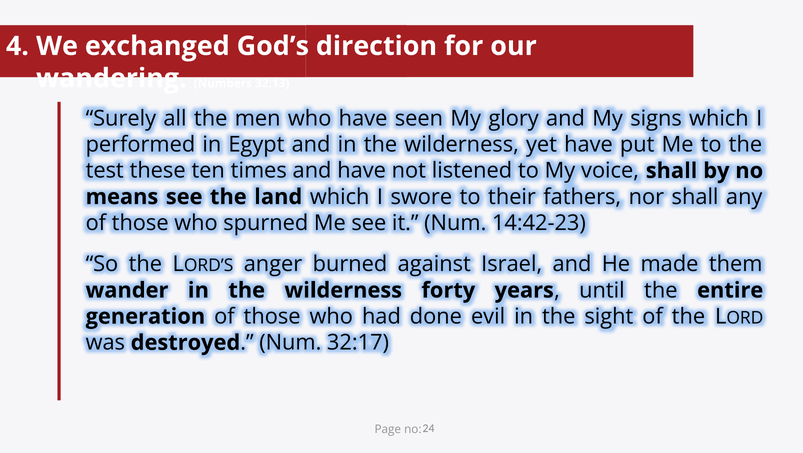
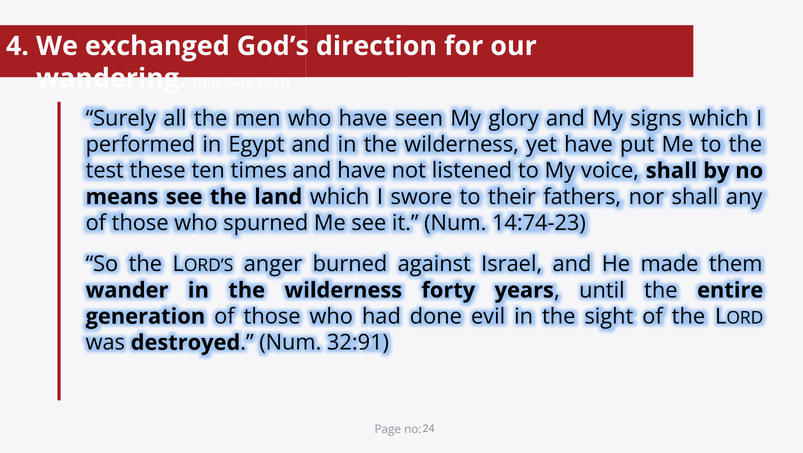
14:42-23: 14:42-23 -> 14:74-23 (539, 223)
32:17: 32:17 -> 32:91 (358, 343)
